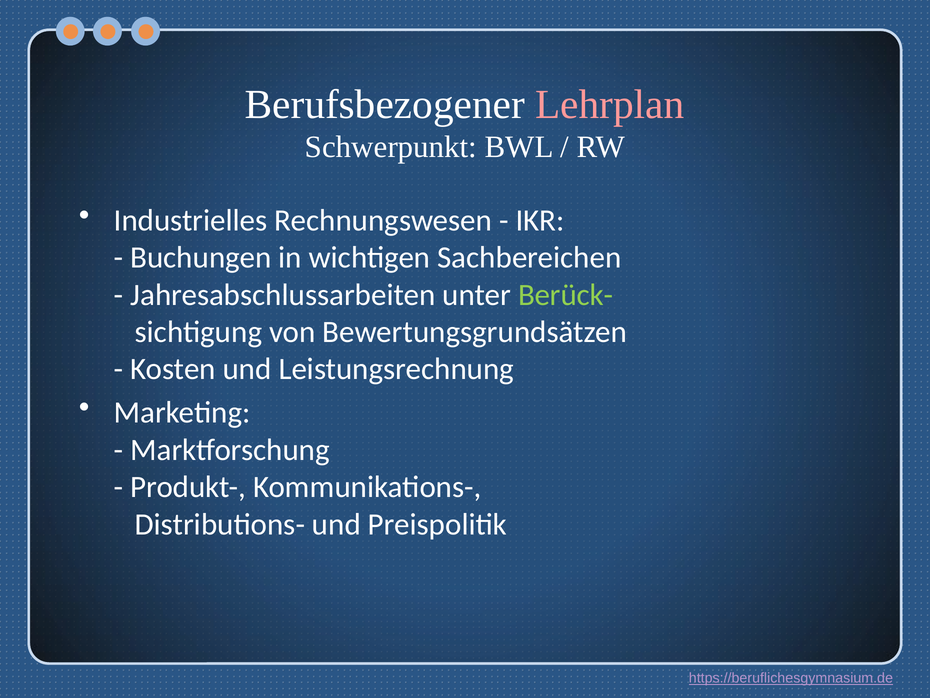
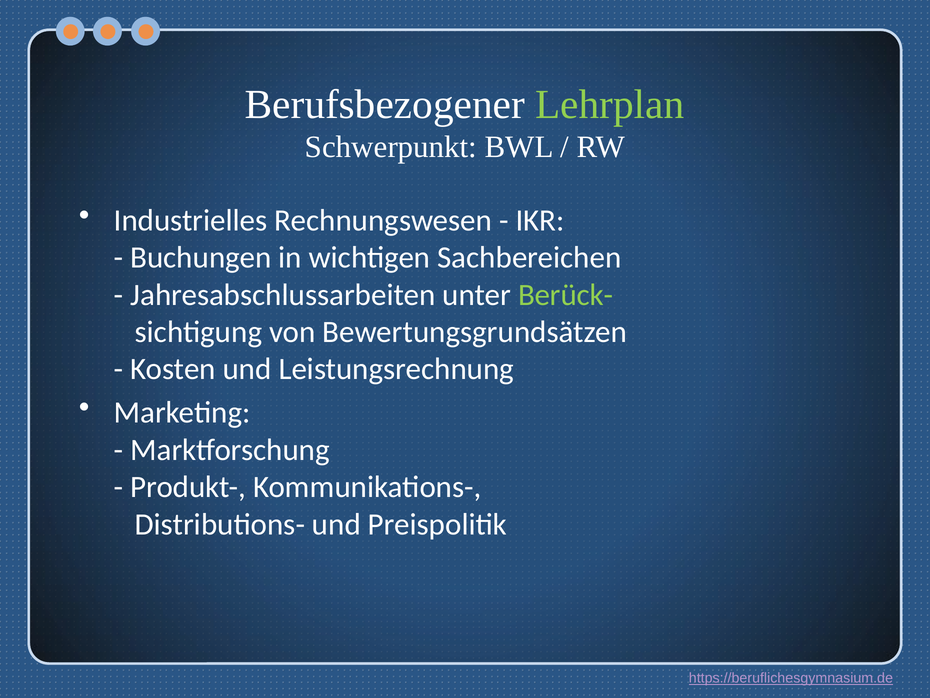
Lehrplan colour: pink -> light green (610, 104)
